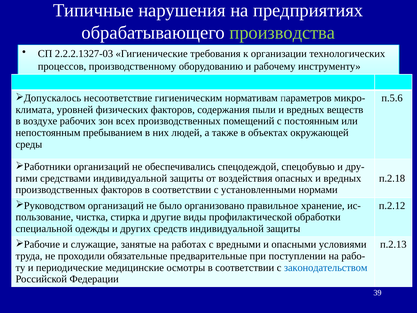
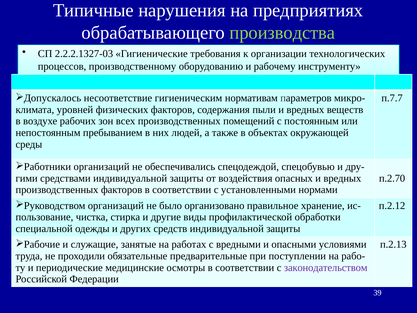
п.5.6: п.5.6 -> п.7.7 (392, 98)
п.2.18: п.2.18 -> п.2.70 (392, 178)
законодательством colour: blue -> purple (326, 267)
